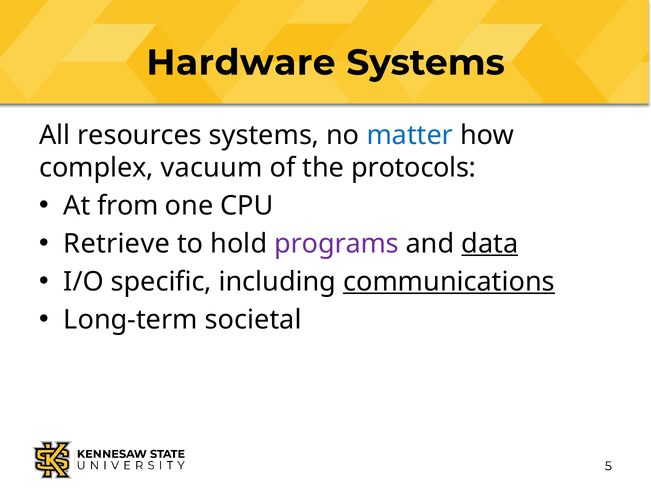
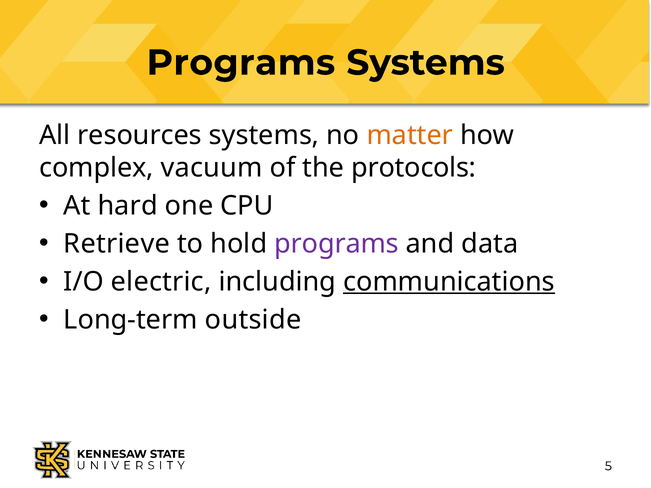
Hardware: Hardware -> Programs (241, 63)
matter colour: blue -> orange (410, 135)
from: from -> hard (128, 206)
data underline: present -> none (490, 244)
specific: specific -> electric (161, 282)
societal: societal -> outside (253, 320)
